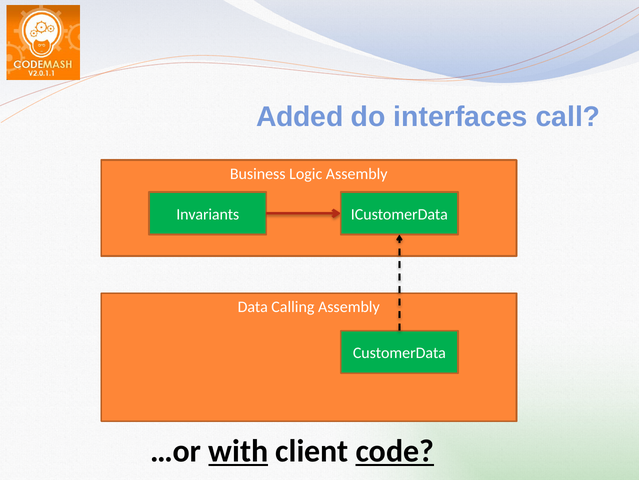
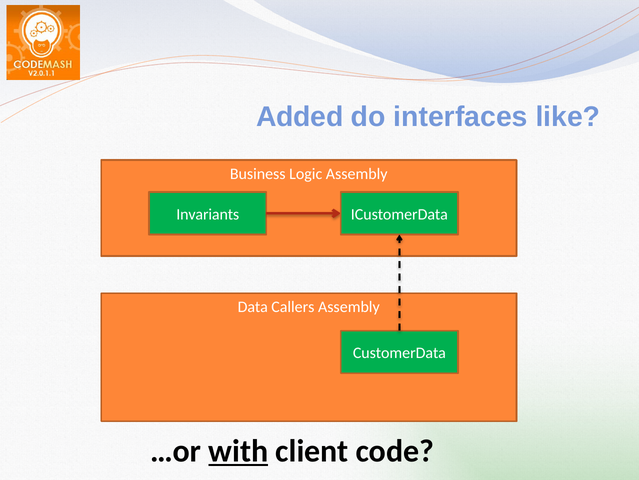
call: call -> like (568, 116)
Calling: Calling -> Callers (293, 307)
code underline: present -> none (395, 451)
